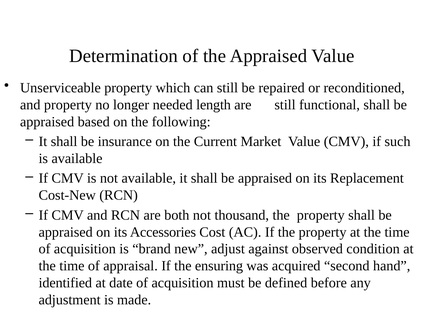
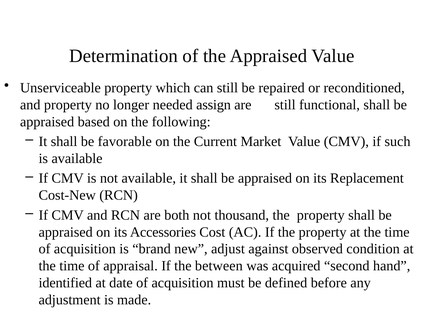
length: length -> assign (214, 105)
insurance: insurance -> favorable (125, 142)
ensuring: ensuring -> between (219, 266)
